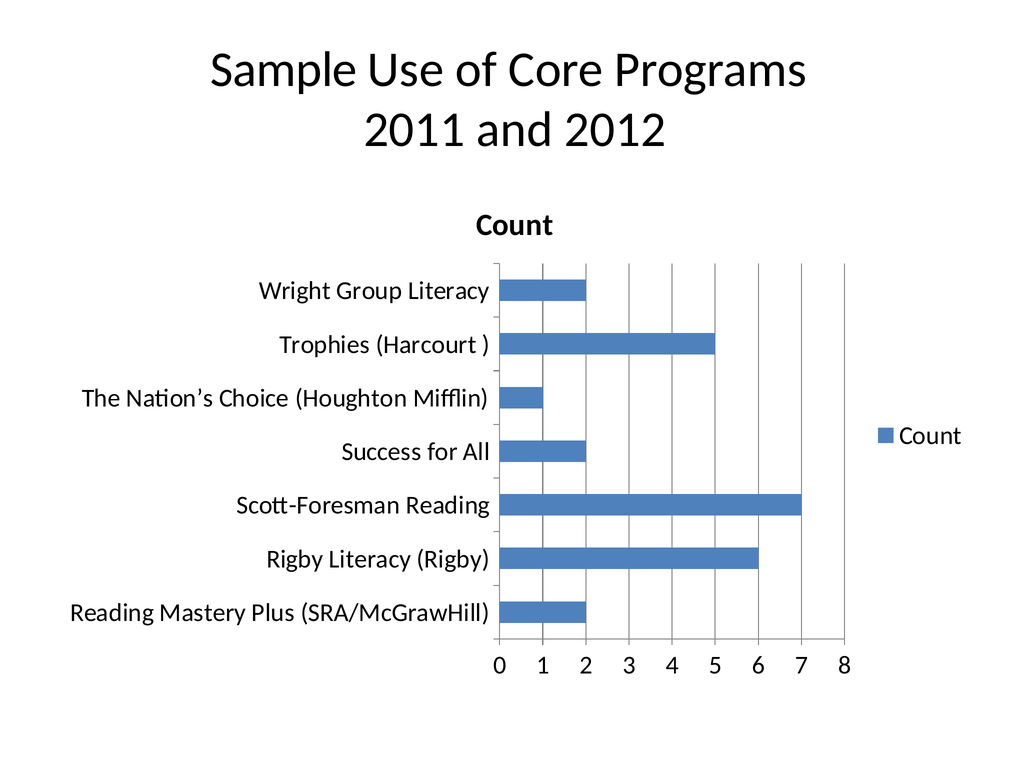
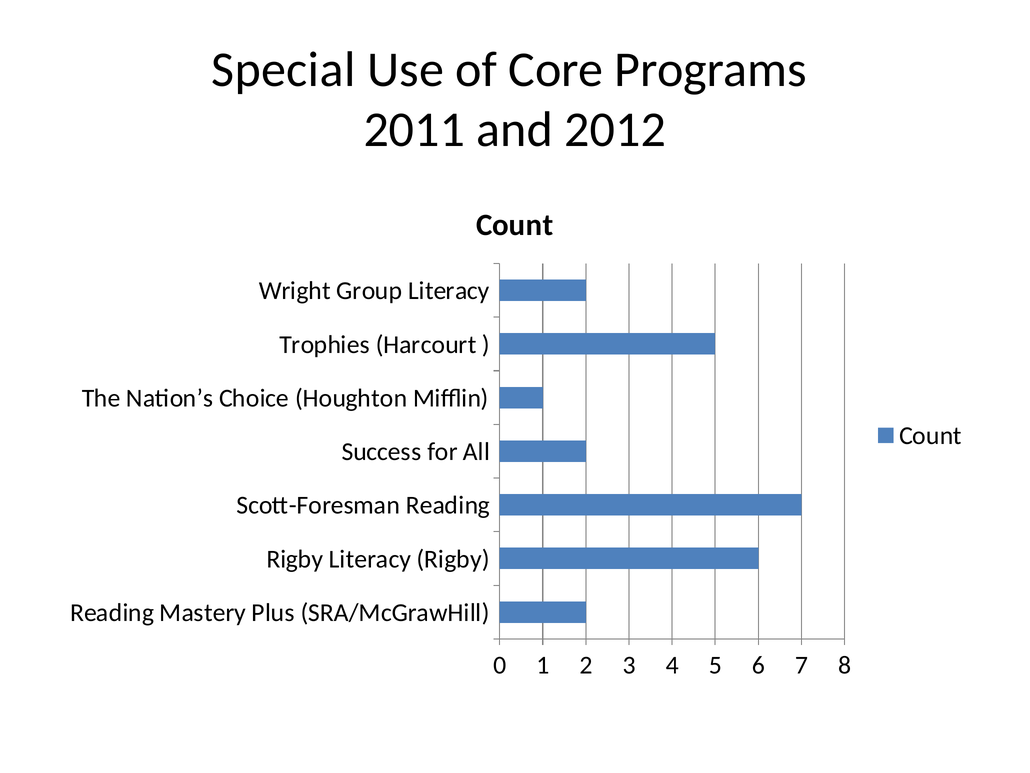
Sample: Sample -> Special (283, 70)
